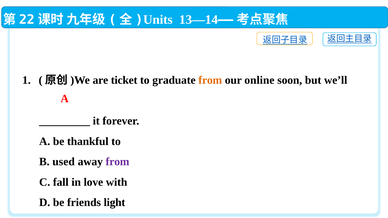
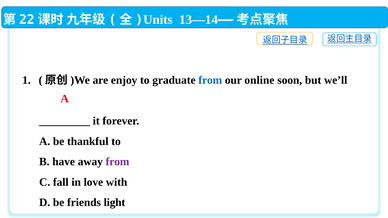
ticket: ticket -> enjoy (124, 80)
from colour: orange -> blue (210, 80)
used: used -> have (64, 162)
